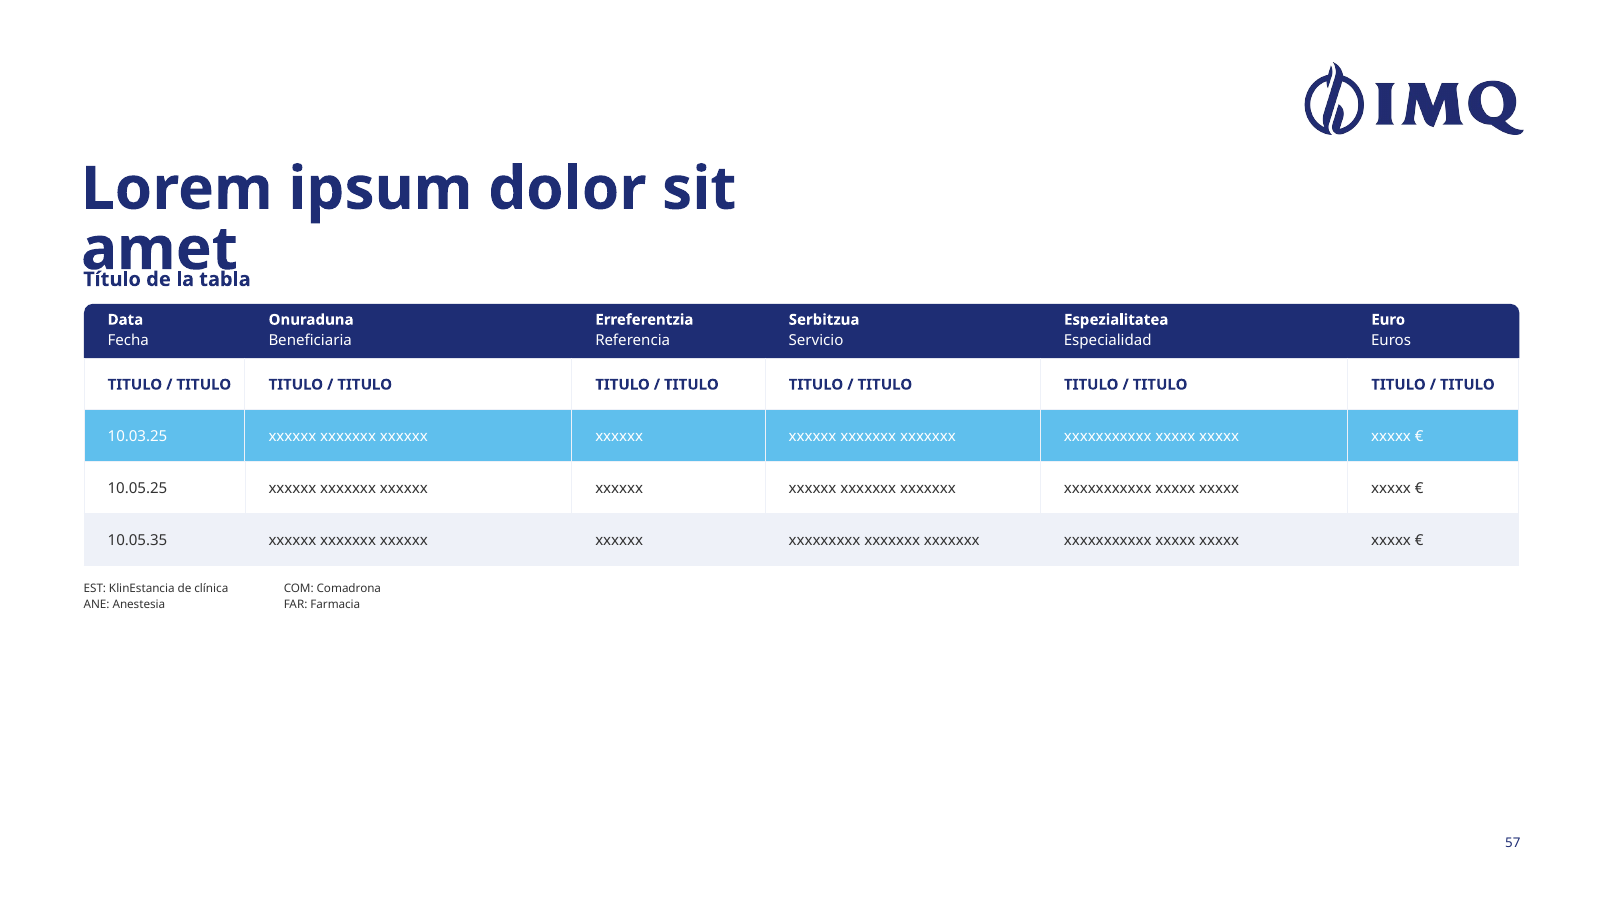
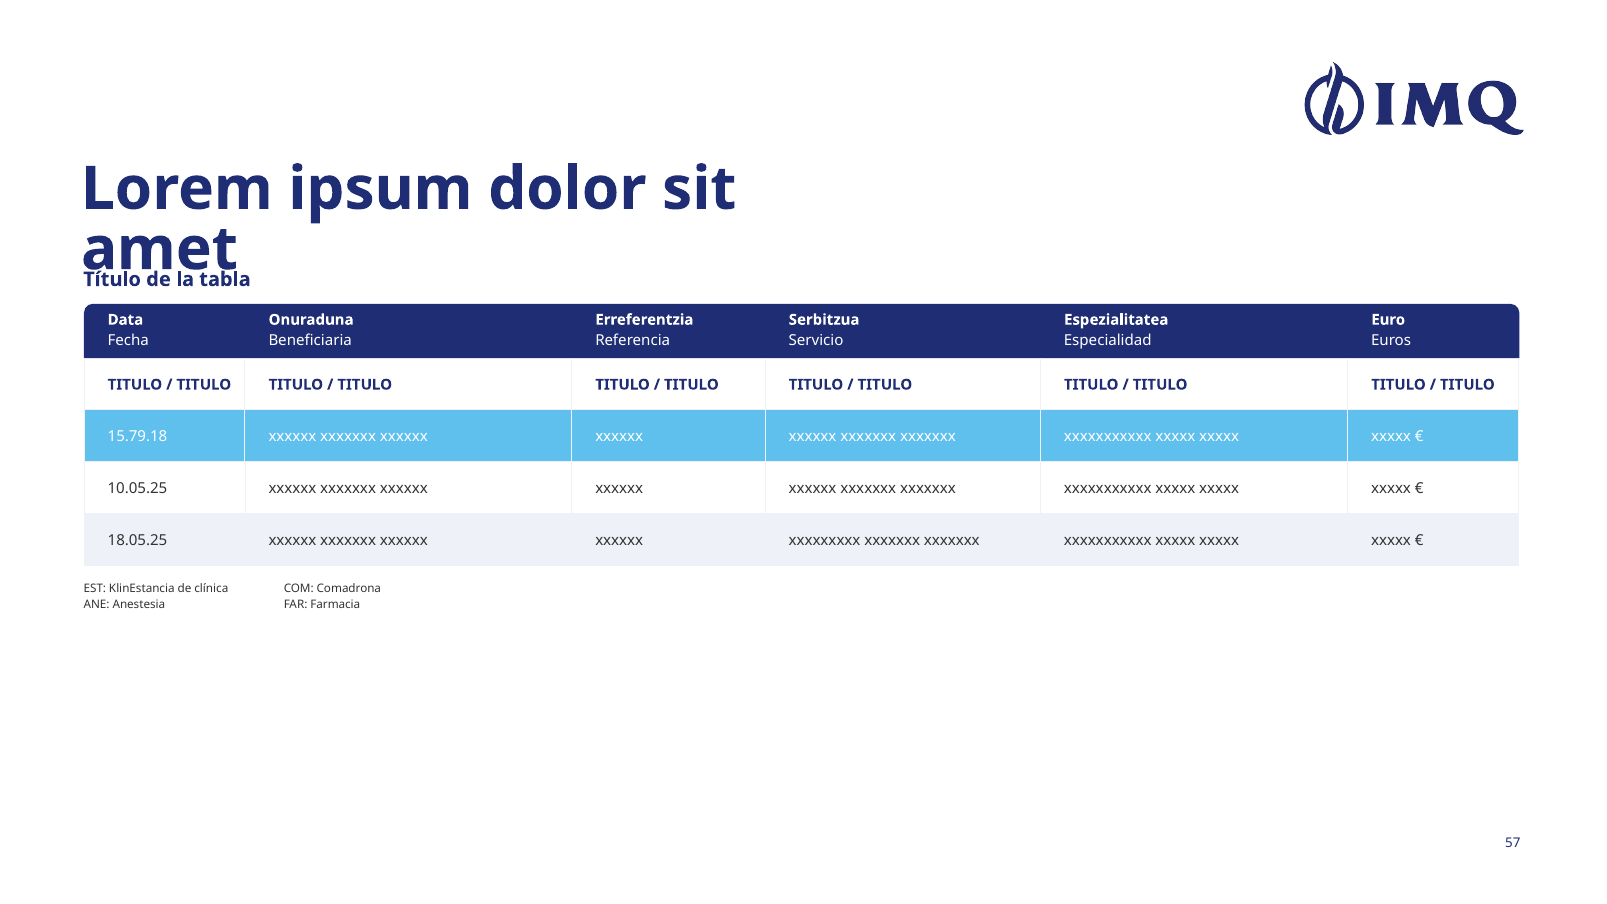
10.03.25: 10.03.25 -> 15.79.18 (138, 437)
10.05.35: 10.05.35 -> 18.05.25 (138, 541)
